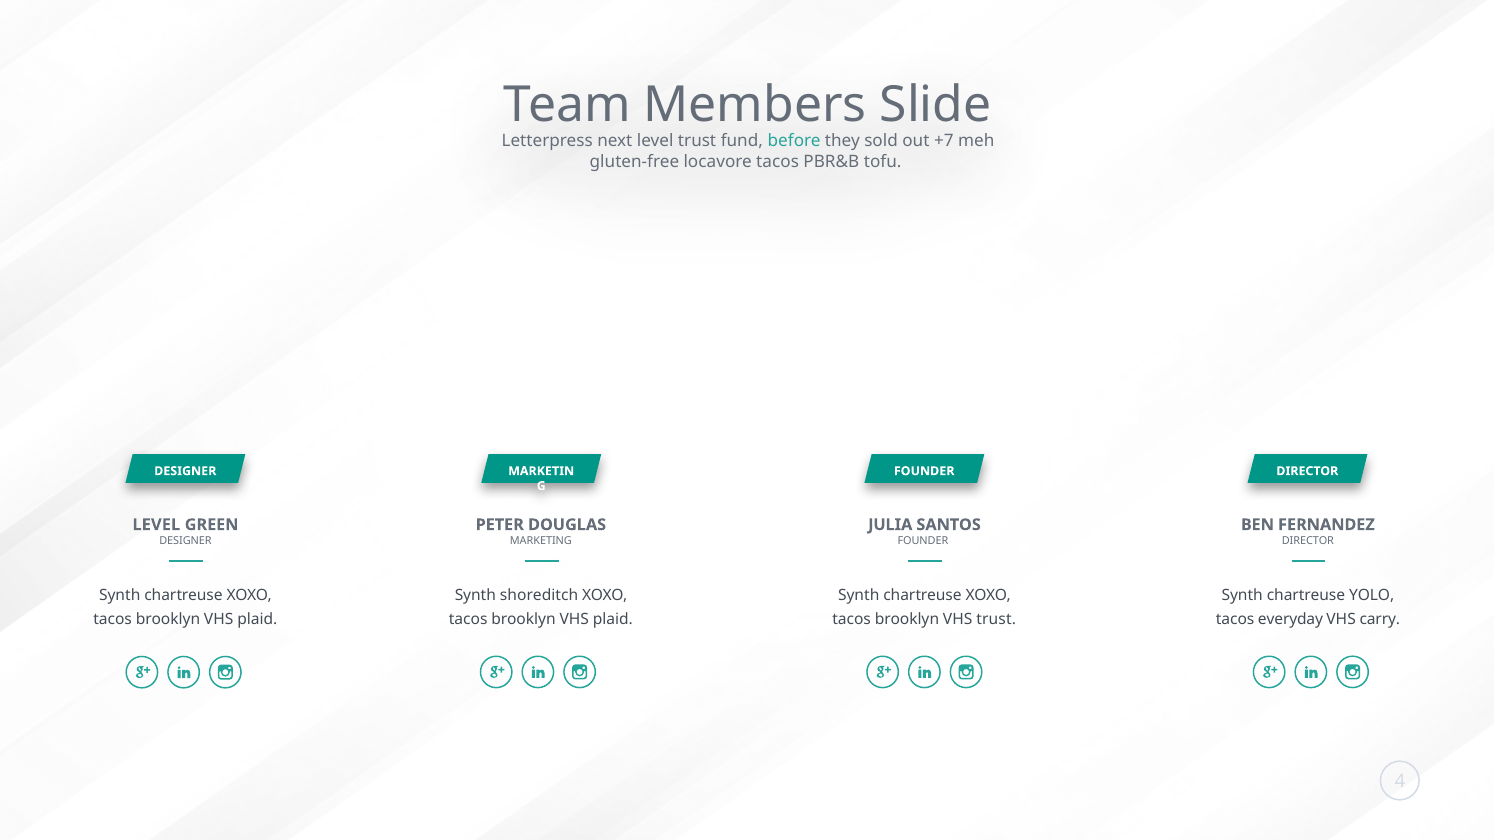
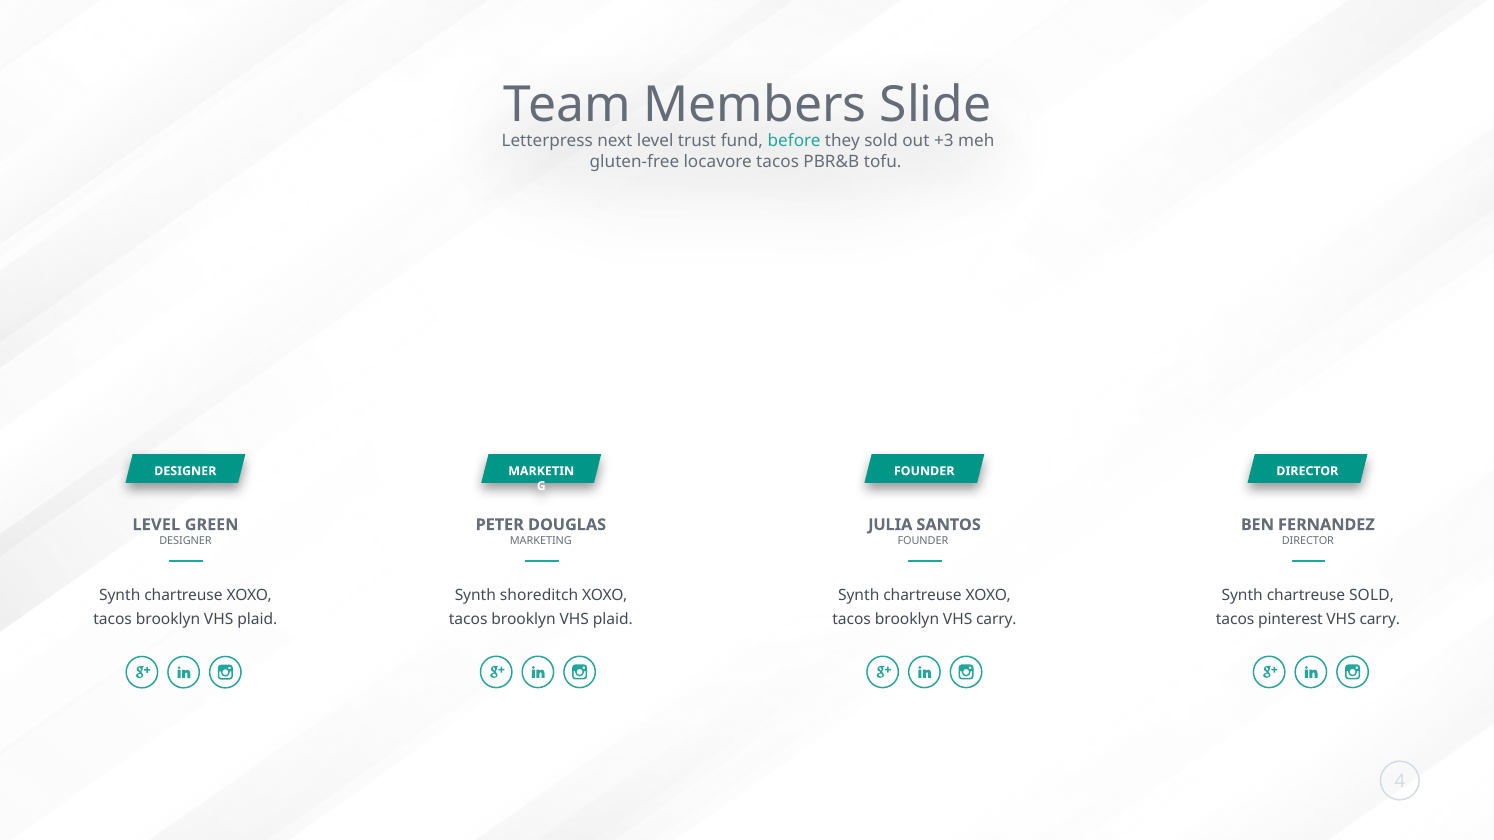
+7: +7 -> +3 (944, 141)
chartreuse YOLO: YOLO -> SOLD (1371, 596)
brooklyn VHS trust: trust -> carry (996, 620)
everyday: everyday -> pinterest (1290, 620)
